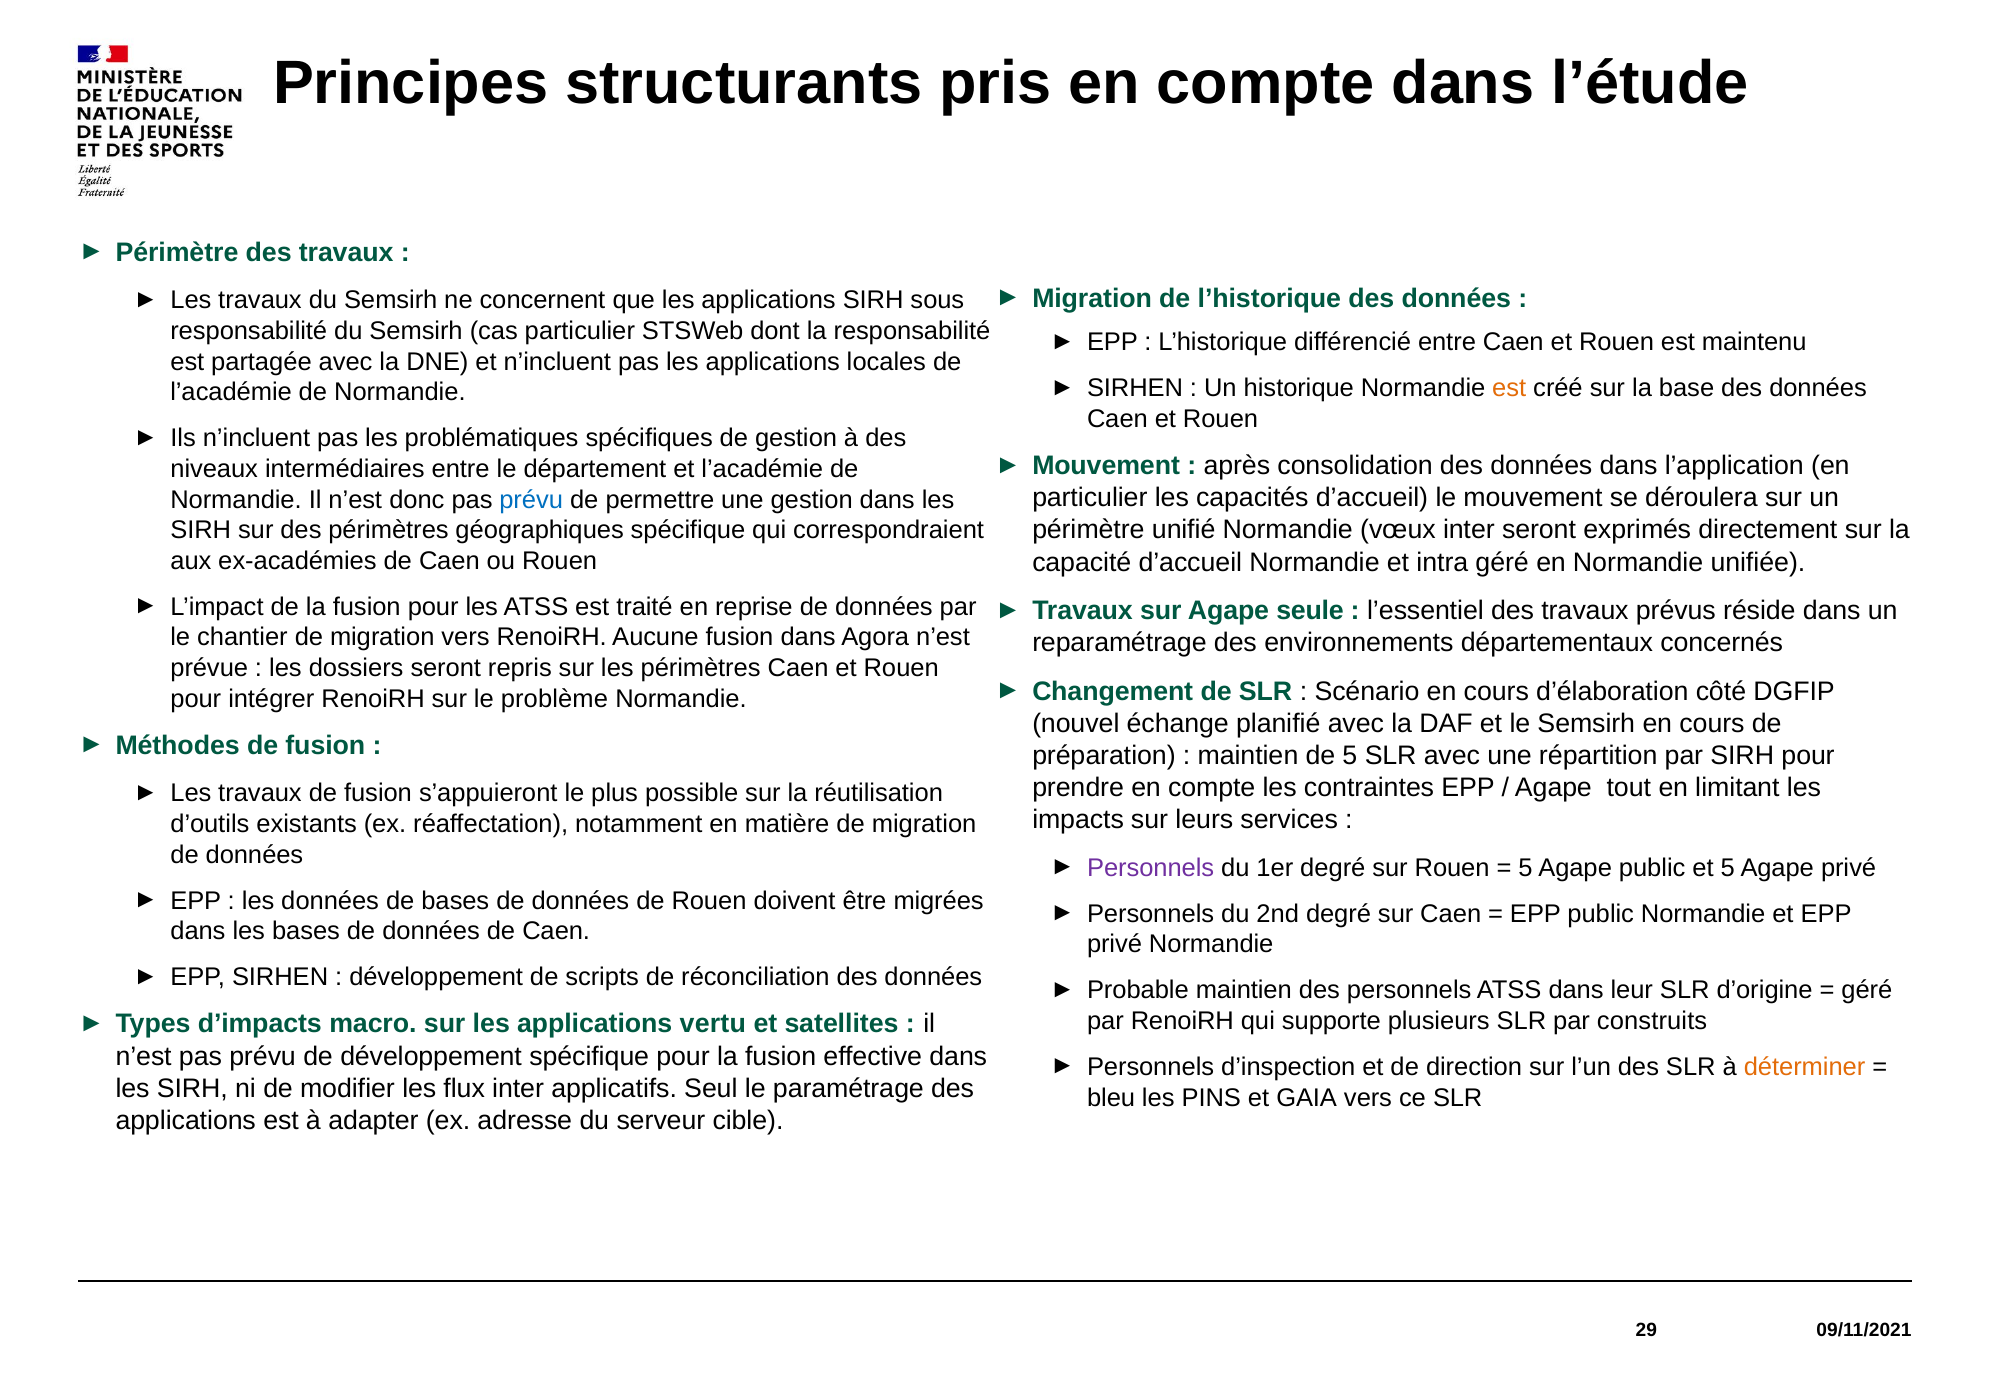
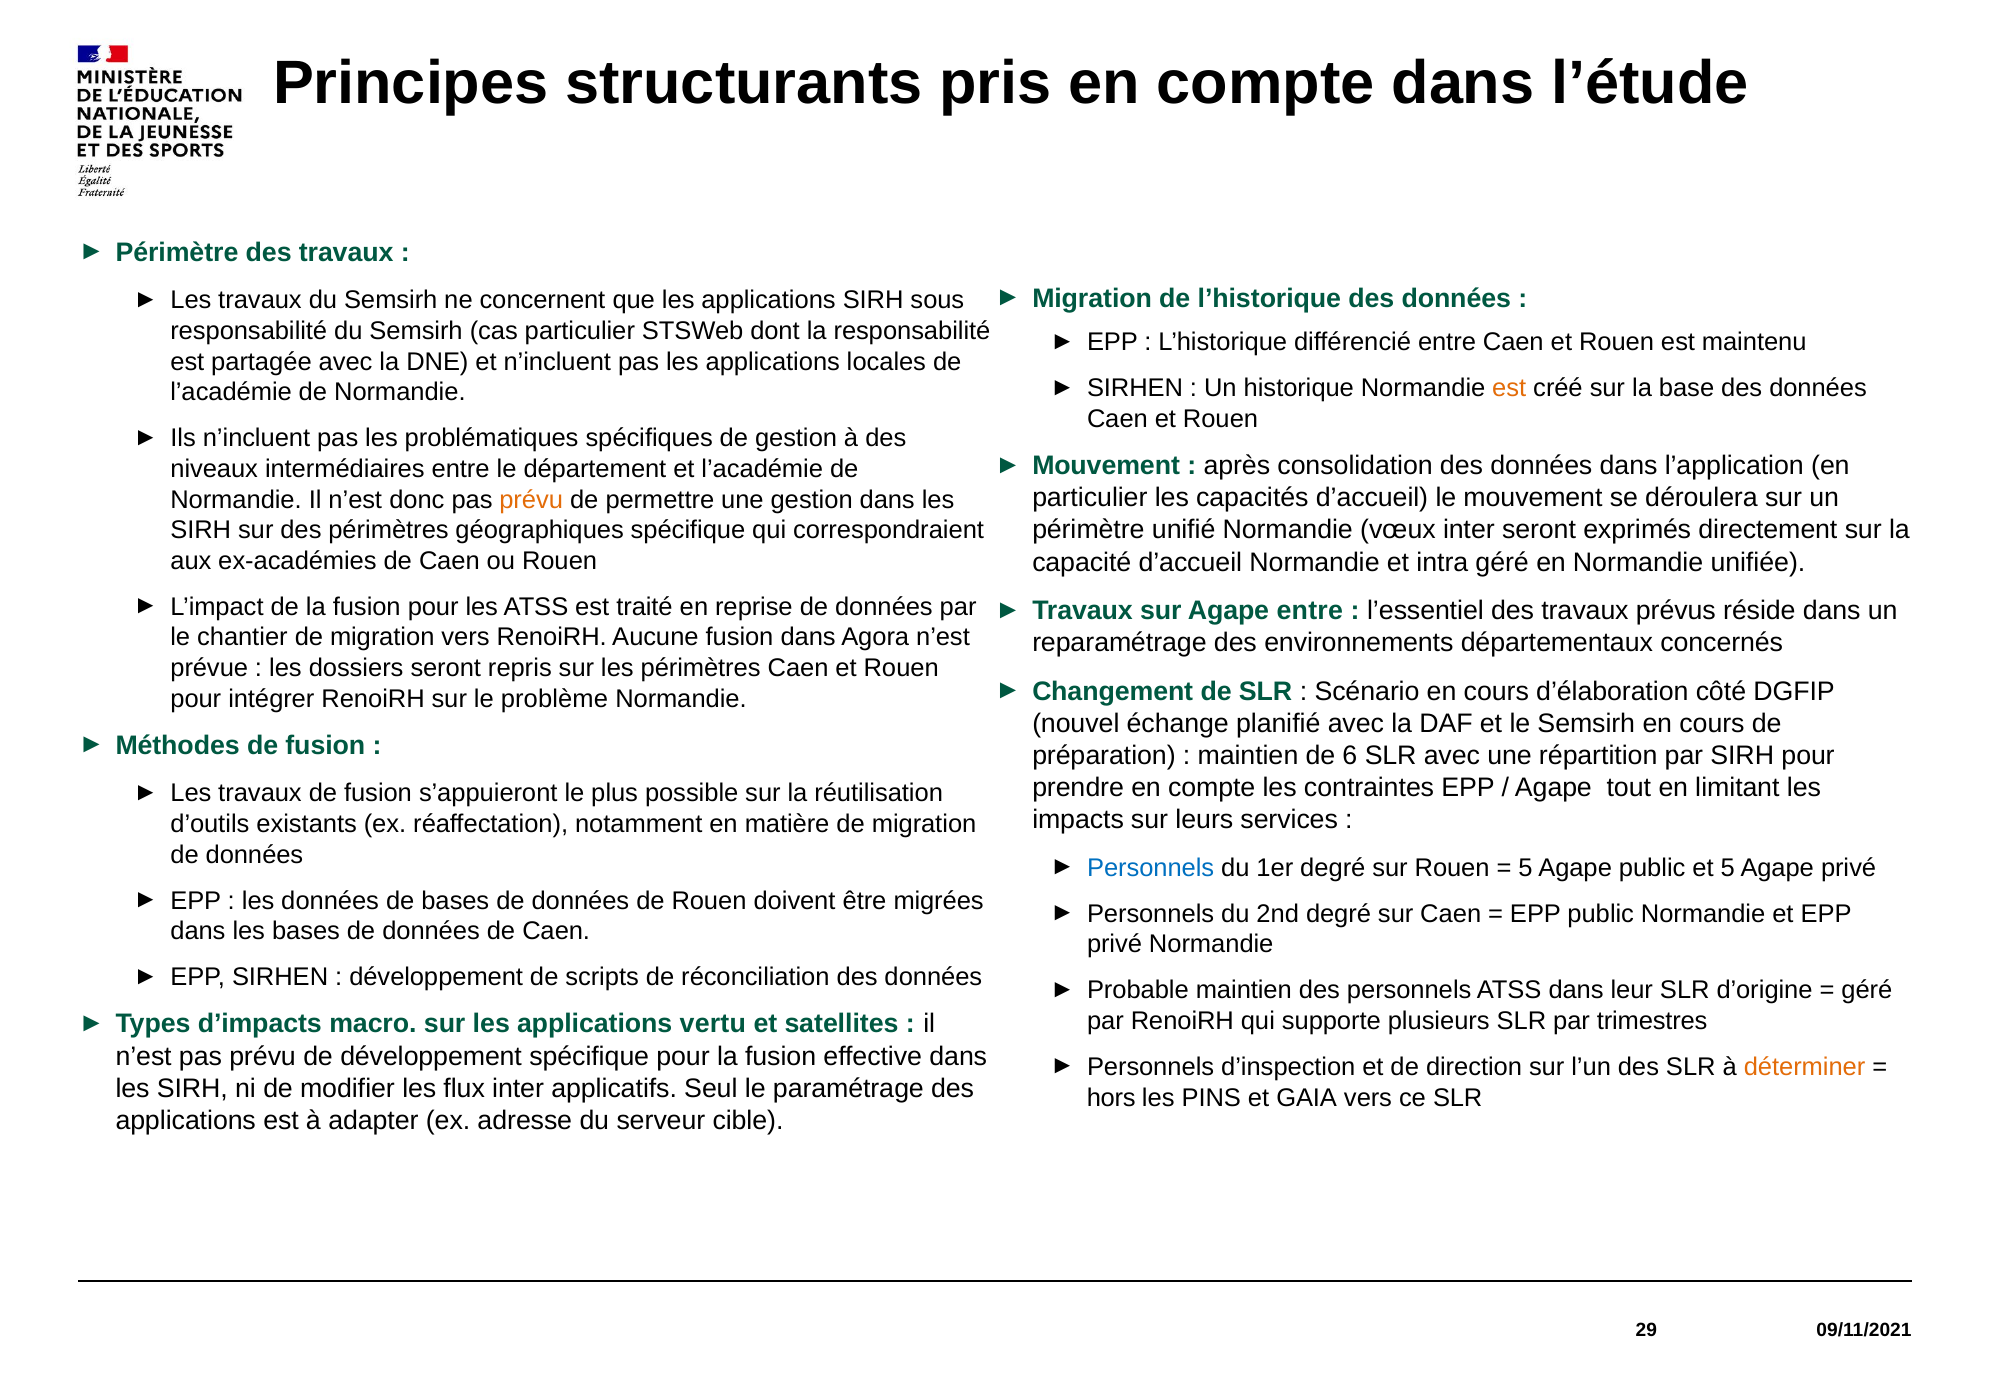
prévu colour: blue -> orange (531, 500)
Agape seule: seule -> entre (1310, 611)
de 5: 5 -> 6 (1350, 756)
Personnels colour: purple -> blue (1151, 868)
construits: construits -> trimestres (1652, 1022)
bleu: bleu -> hors (1111, 1098)
